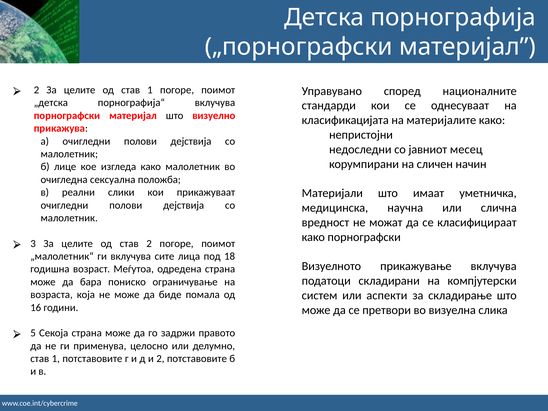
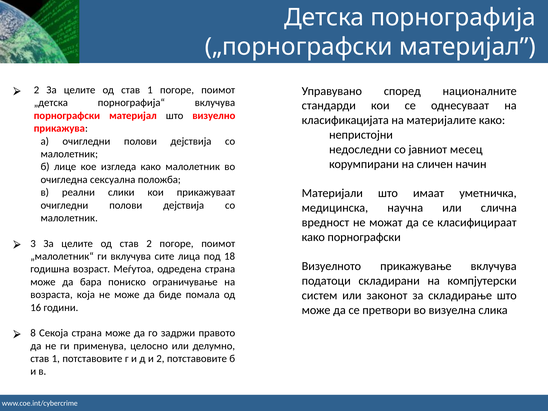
аспекти: аспекти -> законот (387, 295)
5: 5 -> 8 (33, 333)
